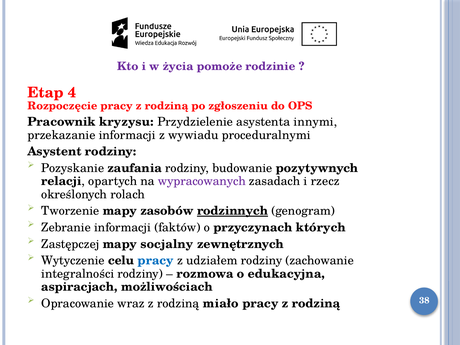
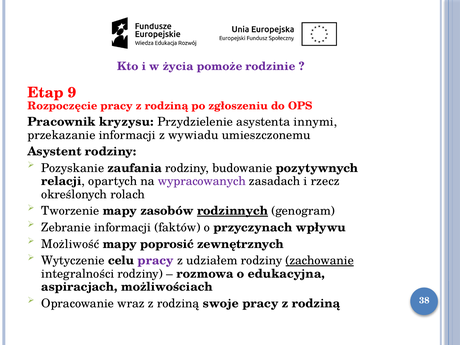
4: 4 -> 9 (72, 93)
proceduralnymi: proceduralnymi -> umieszczonemu (266, 135)
których: których -> wpływu (321, 227)
Zastępczej: Zastępczej -> Możliwość (70, 244)
socjalny: socjalny -> poprosić (167, 244)
pracy colour: blue -> purple (156, 261)
zachowanie underline: none -> present (320, 261)
miało: miało -> swoje (221, 303)
